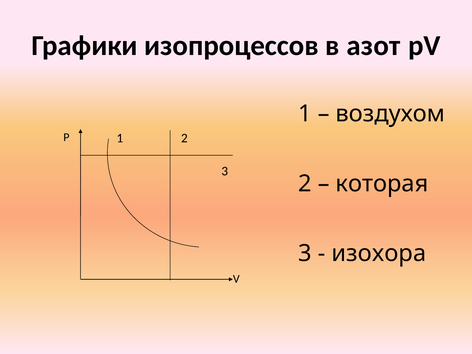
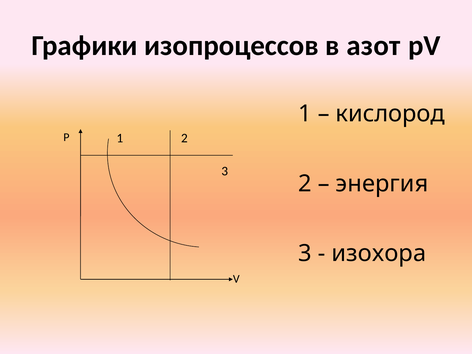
воздухом: воздухом -> кислород (390, 114)
которая: которая -> энергия (382, 184)
